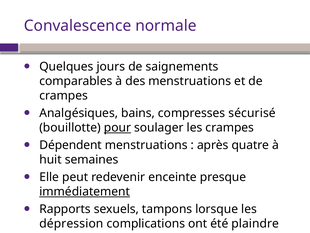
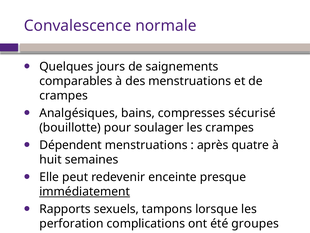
pour underline: present -> none (117, 127)
dépression: dépression -> perforation (71, 223)
plaindre: plaindre -> groupes (255, 223)
